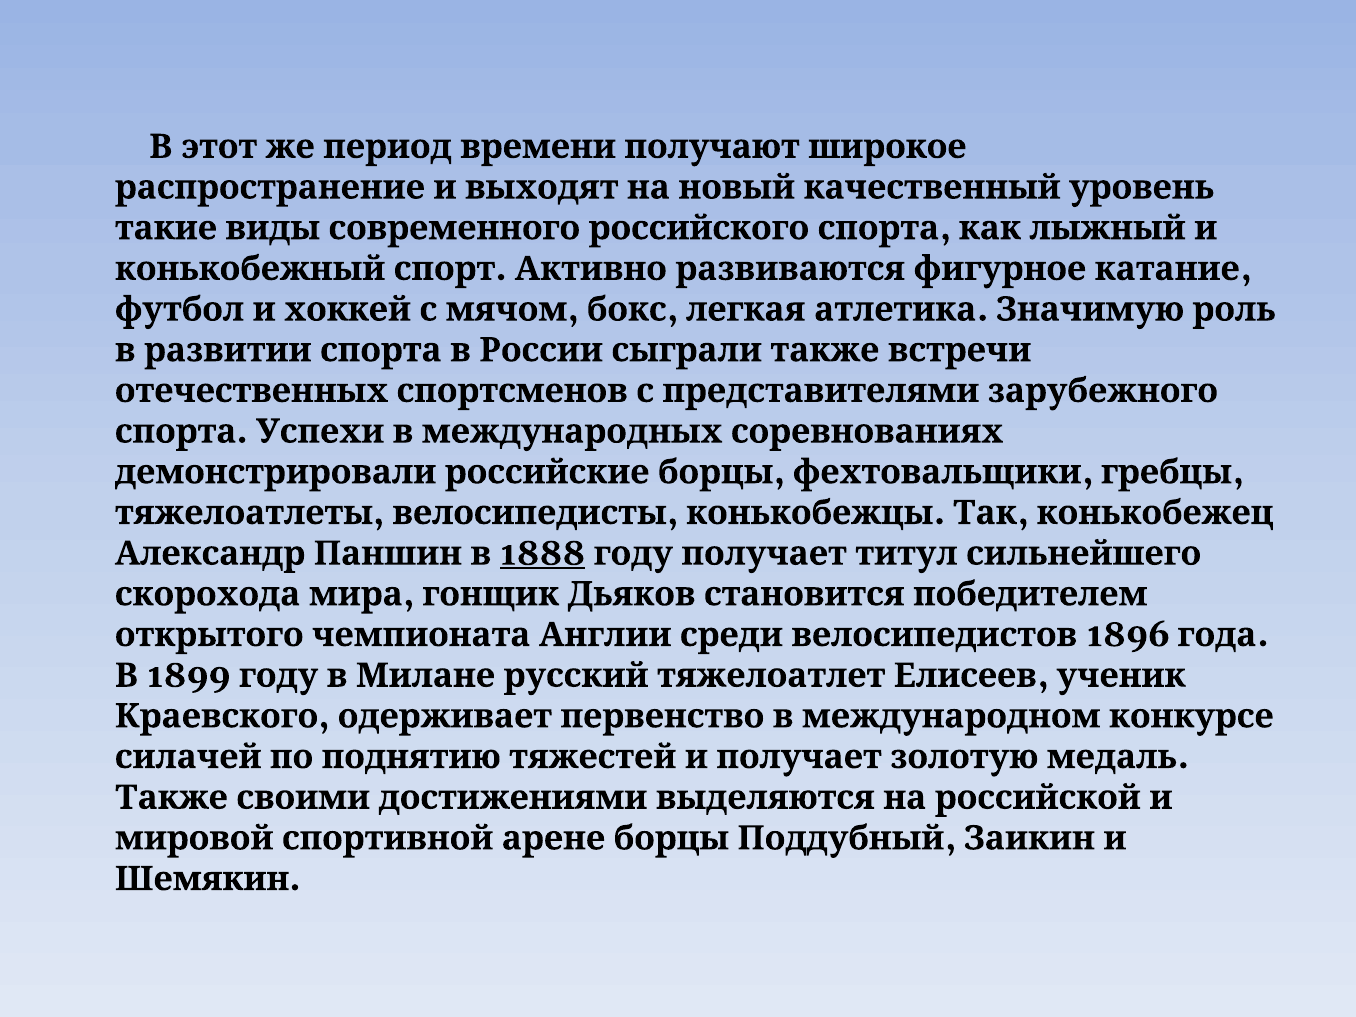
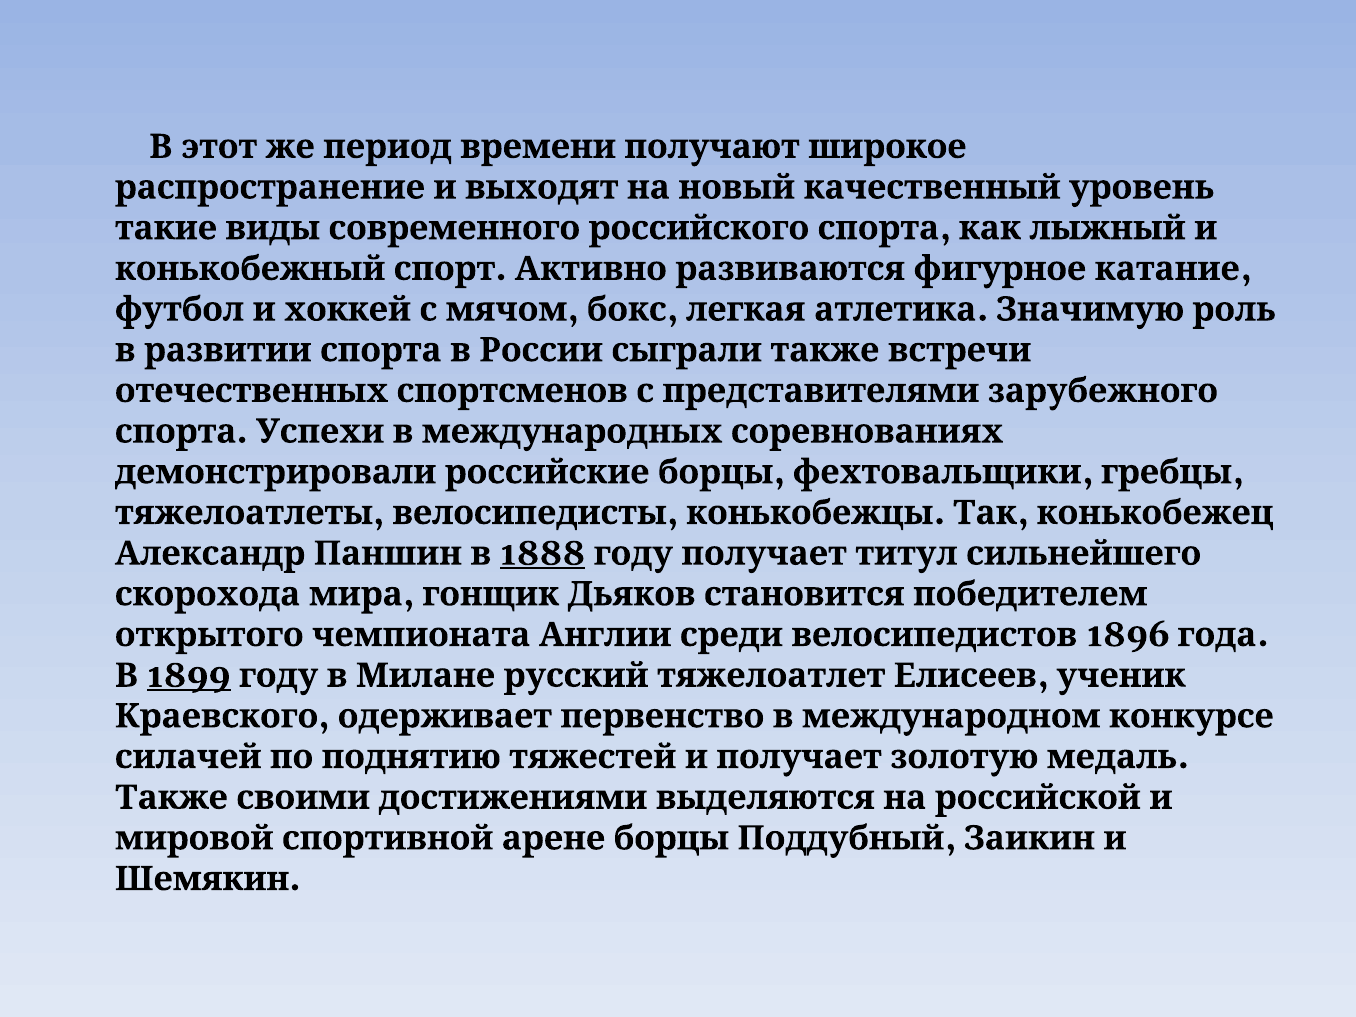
1899 underline: none -> present (189, 676)
